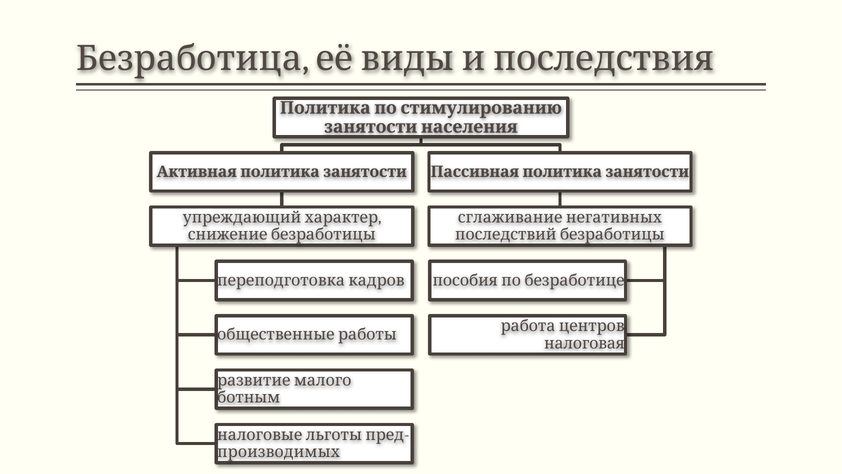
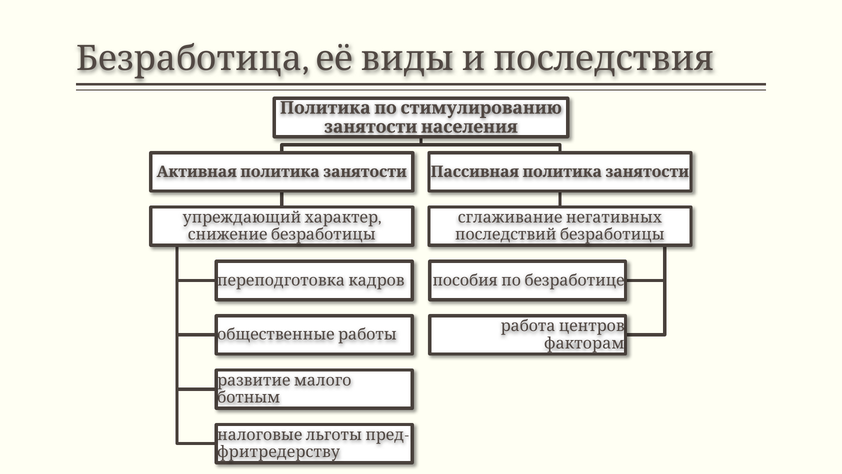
налоговая: налоговая -> факторам (584, 343)
производимых: производимых -> фритредерству (279, 452)
